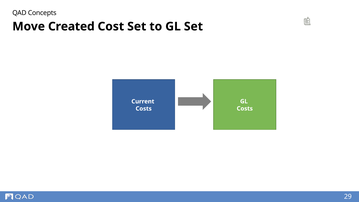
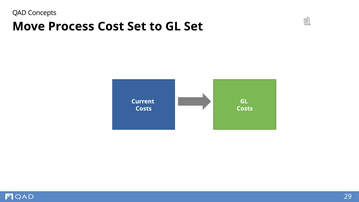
Created: Created -> Process (71, 26)
